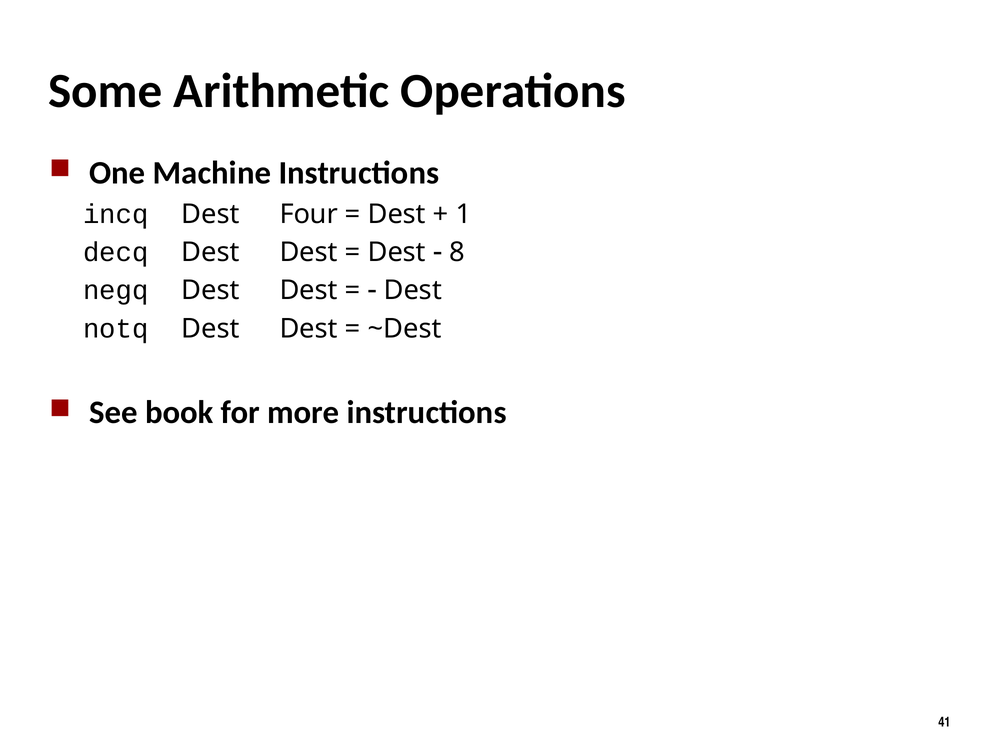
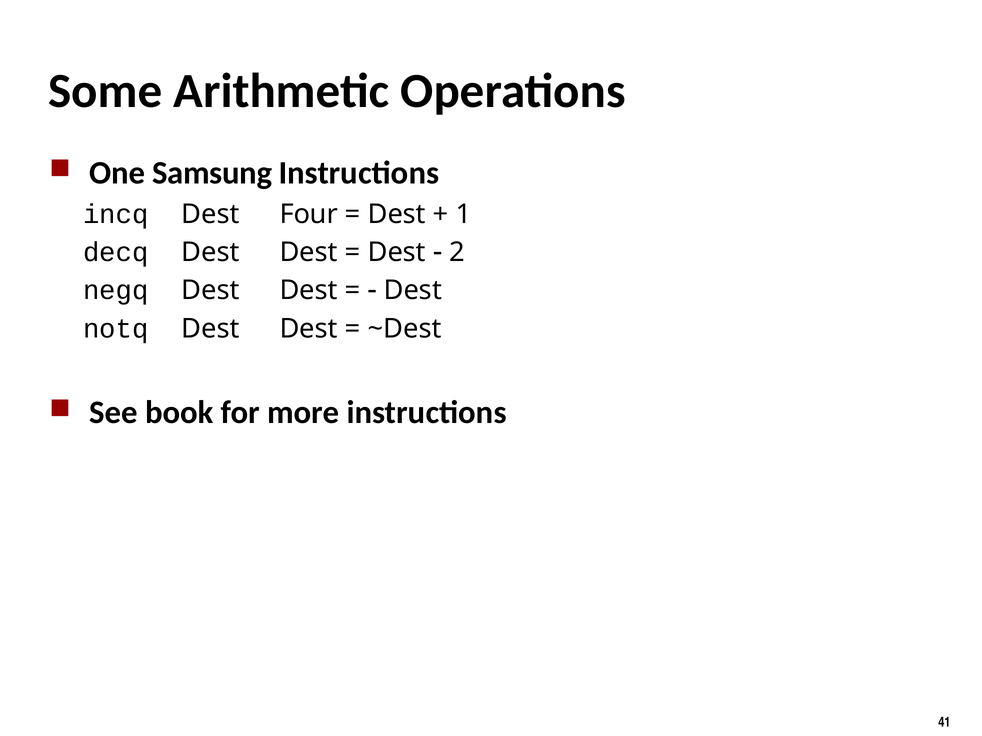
Machine: Machine -> Samsung (212, 173)
8: 8 -> 2 (457, 252)
